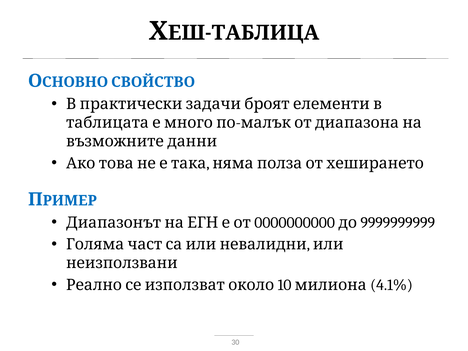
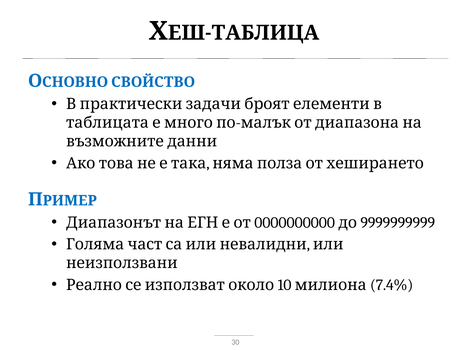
4.1%: 4.1% -> 7.4% (392, 285)
